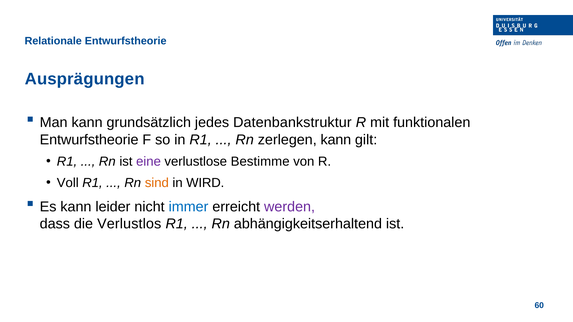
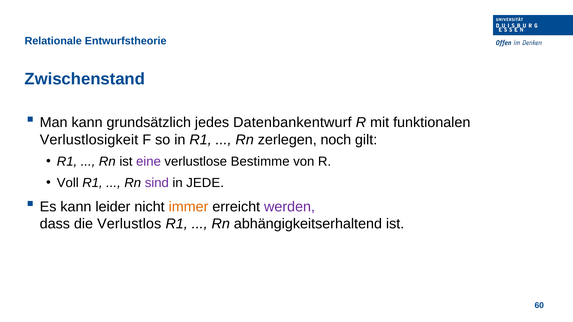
Ausprägungen: Ausprägungen -> Zwischenstand (85, 79)
Datenbankstruktur: Datenbankstruktur -> Datenbankentwurf (292, 123)
Entwurfstheorie: Entwurfstheorie -> Verlustlosigkeit (89, 140)
zerlegen kann: kann -> noch (336, 140)
sind colour: orange -> purple (157, 183)
WIRD: WIRD -> JEDE (205, 183)
immer colour: blue -> orange (188, 207)
